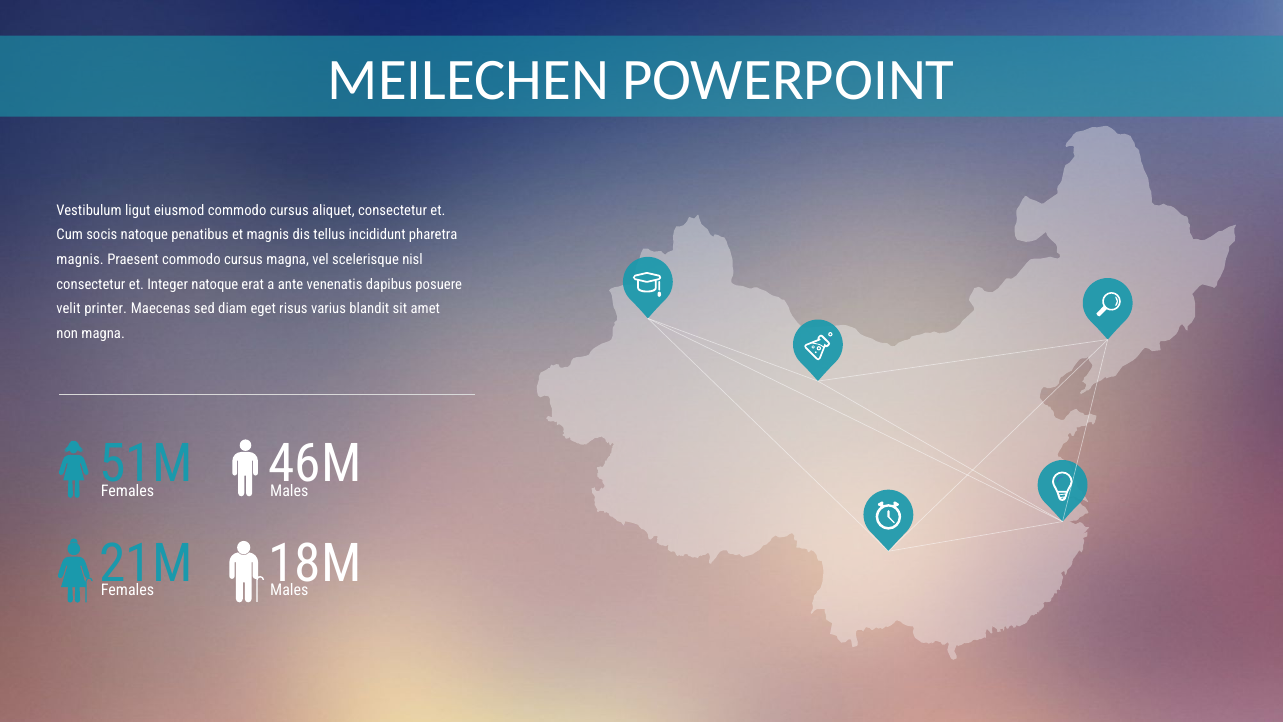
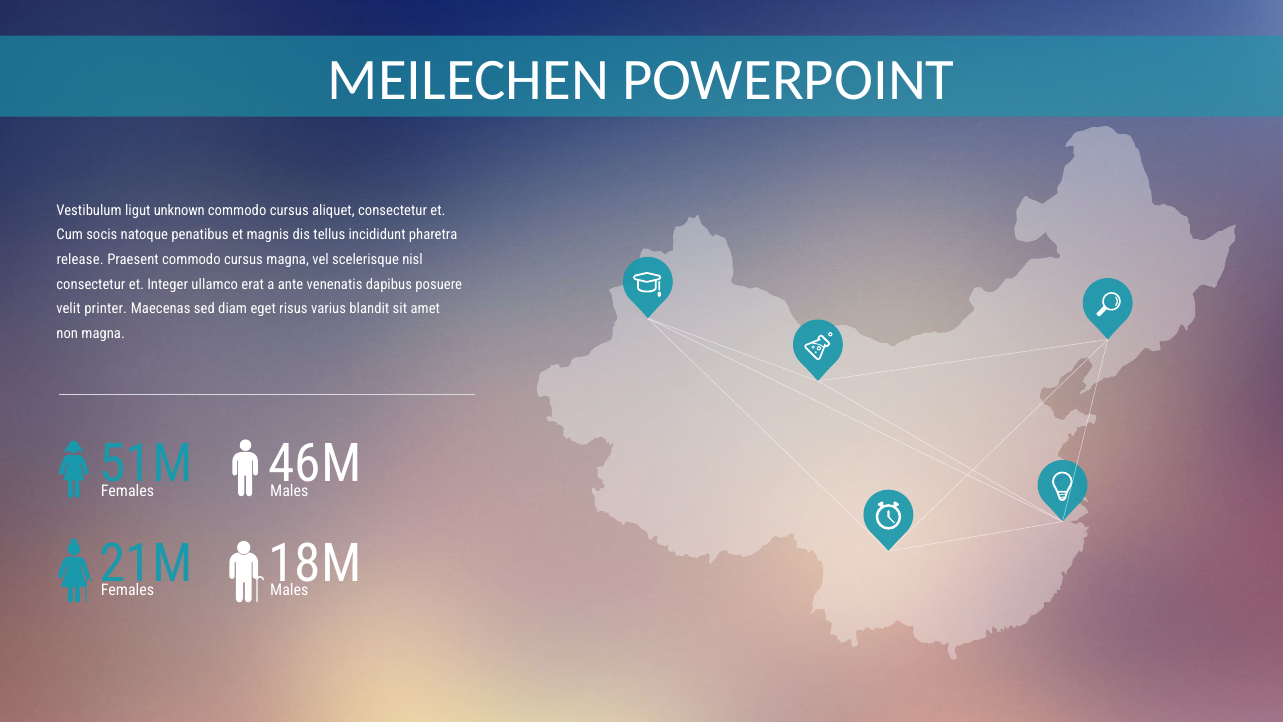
eiusmod: eiusmod -> unknown (179, 210)
magnis: magnis -> release (80, 260)
Integer natoque: natoque -> ullamco (215, 284)
